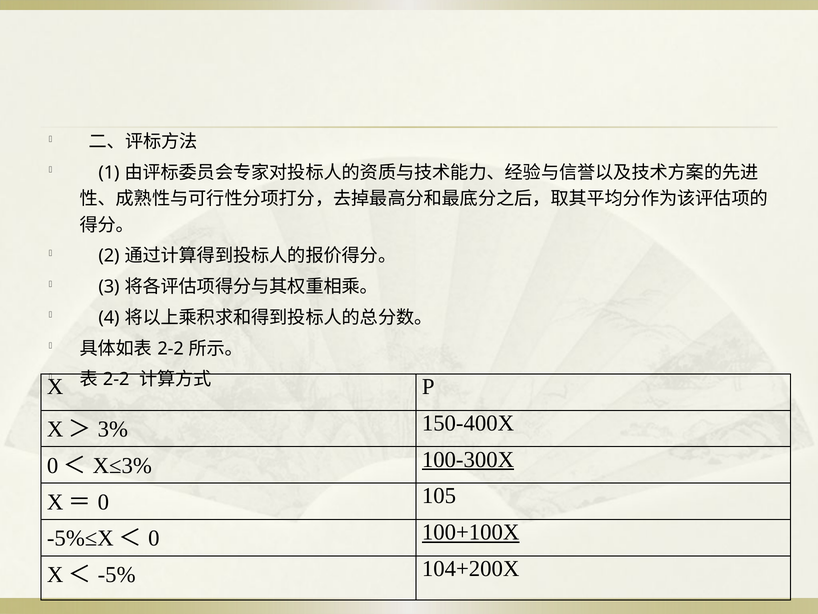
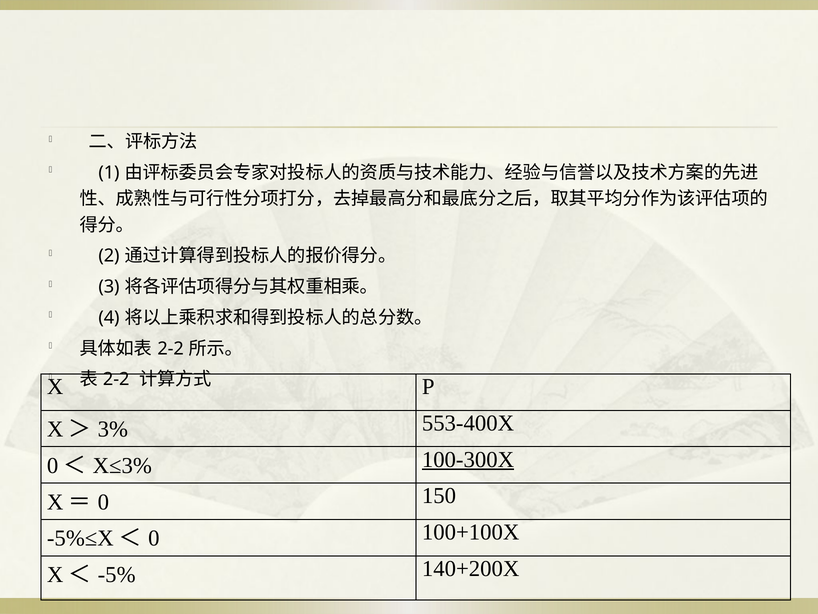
150-400X: 150-400X -> 553-400X (468, 423)
105: 105 -> 150 (439, 496)
100+100X underline: present -> none (471, 532)
104+200X: 104+200X -> 140+200X (471, 568)
